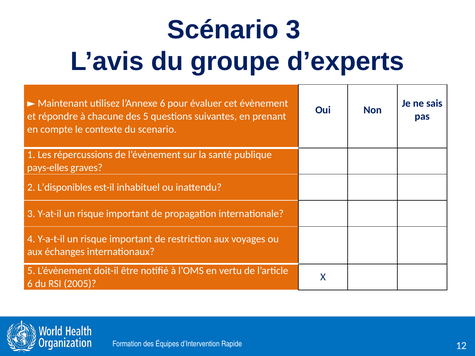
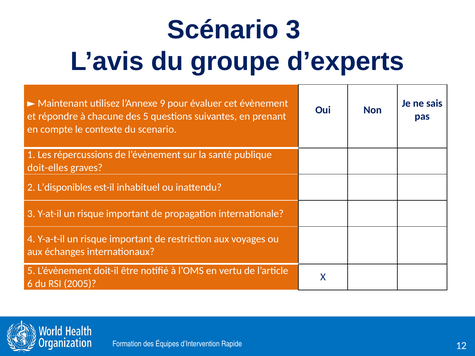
l’Annexe 6: 6 -> 9 (163, 104)
pays-elles: pays-elles -> doit-elles (48, 168)
